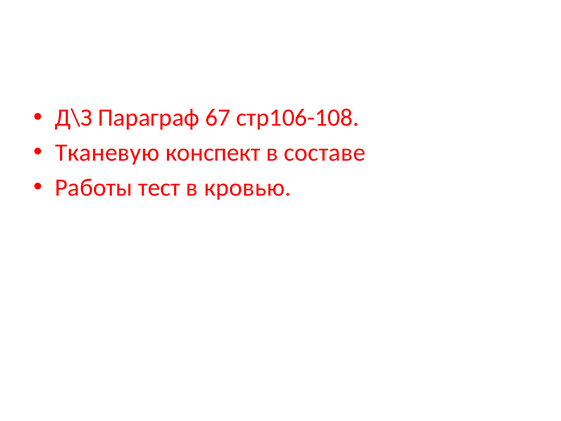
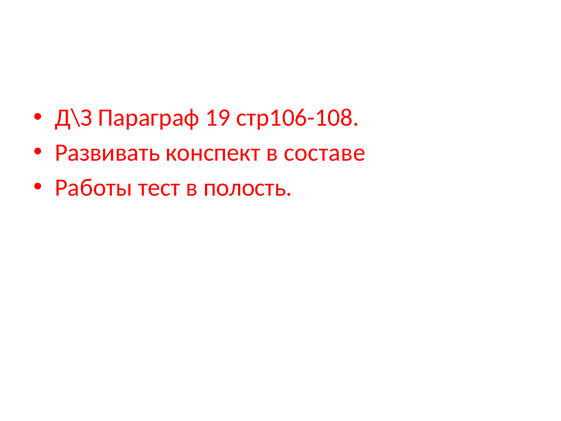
67: 67 -> 19 (218, 118)
Тканевую: Тканевую -> Развивать (107, 153)
кровью: кровью -> полость (248, 188)
